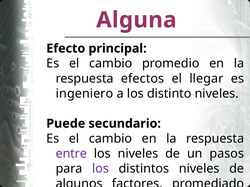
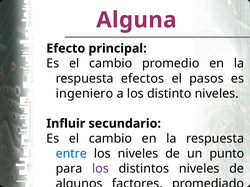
llegar: llegar -> pasos (206, 78)
Puede: Puede -> Influir (66, 123)
entre colour: purple -> blue (71, 154)
pasos: pasos -> punto (227, 154)
